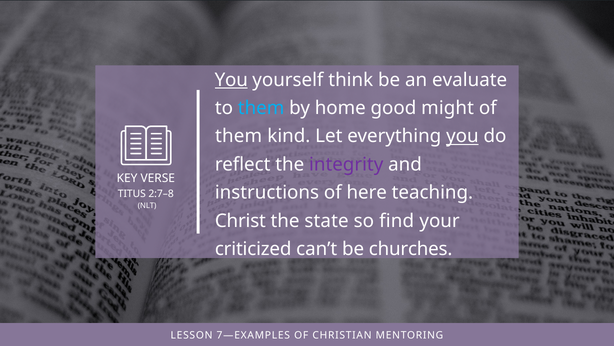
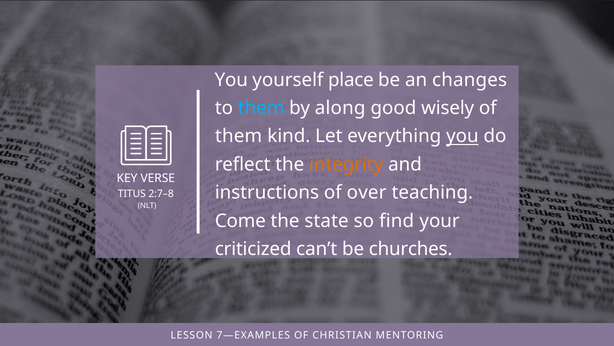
You underline: present -> none (231, 80)
think: think -> place (351, 80)
evaluate: evaluate -> changes (470, 80)
home: home -> along (340, 108)
might: might -> wisely (448, 108)
integrity colour: purple -> orange (346, 164)
here: here -> over (367, 192)
Christ: Christ -> Come (240, 220)
